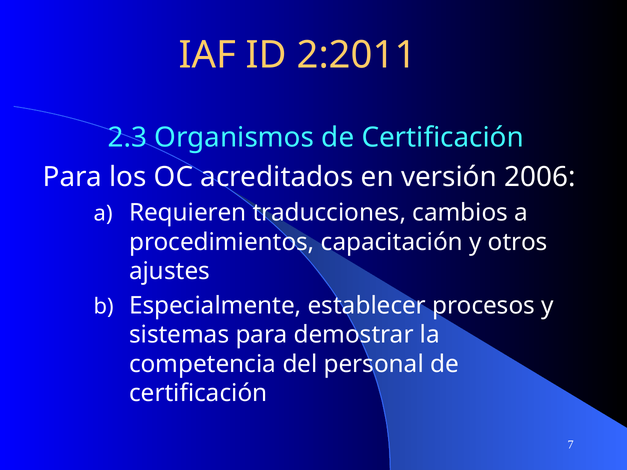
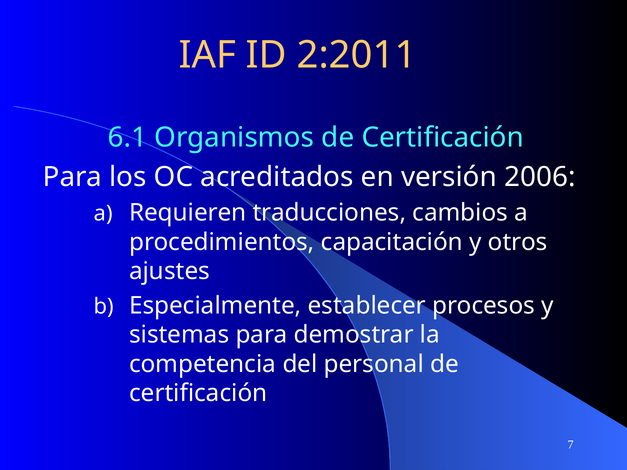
2.3: 2.3 -> 6.1 (127, 138)
